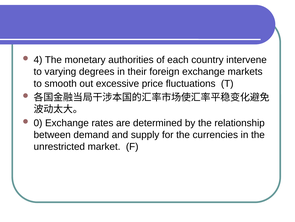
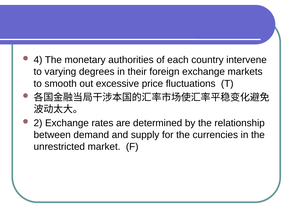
0: 0 -> 2 (38, 123)
